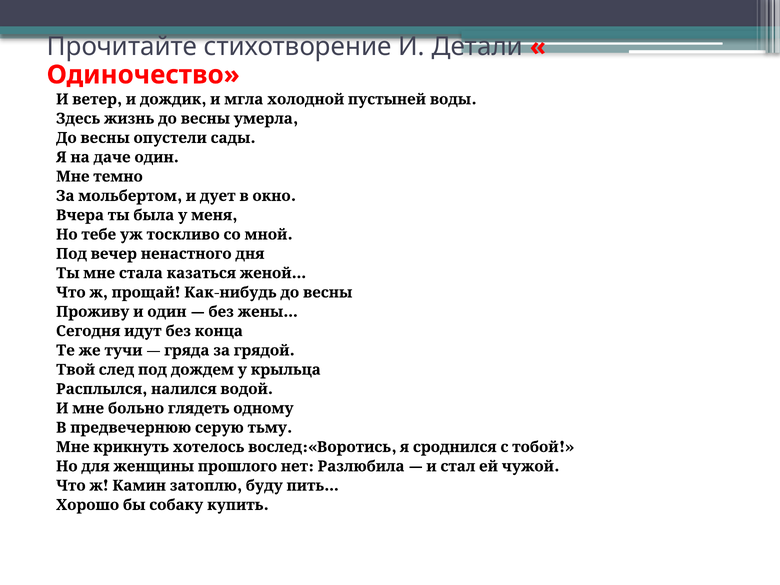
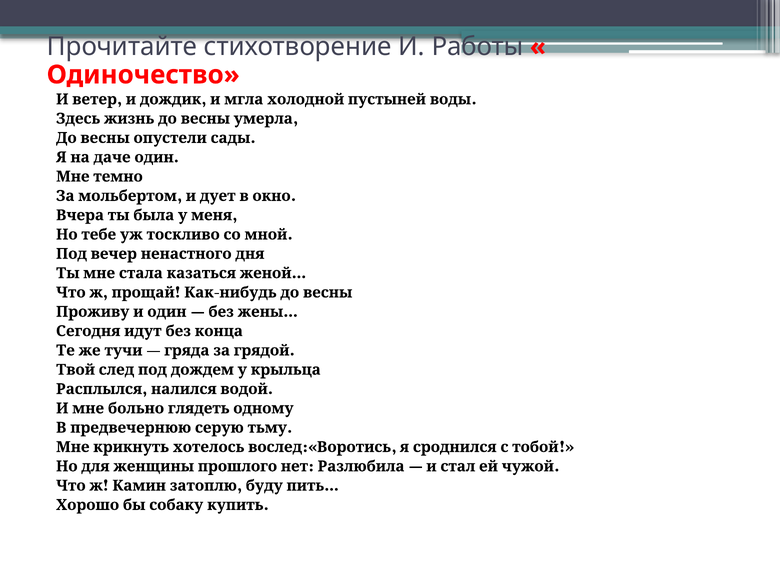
Детали: Детали -> Работы (477, 47)
